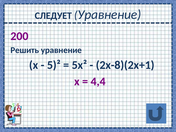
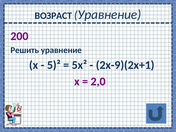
СЛЕДУЕТ: СЛЕДУЕТ -> ВОЗРАСТ (53, 16)
2х-8)(2х+1: 2х-8)(2х+1 -> 2х-9)(2х+1 (125, 65)
4,4: 4,4 -> 2,0 (98, 81)
